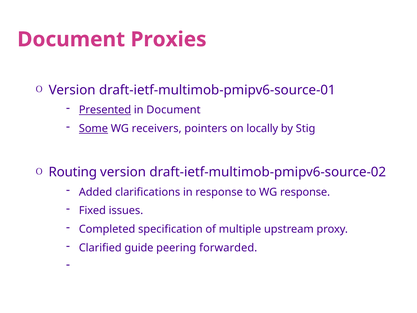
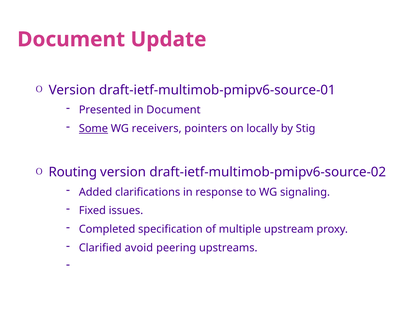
Proxies: Proxies -> Update (169, 39)
Presented underline: present -> none (105, 110)
WG response: response -> signaling (305, 192)
guide: guide -> avoid (139, 248)
forwarded: forwarded -> upstreams (228, 248)
